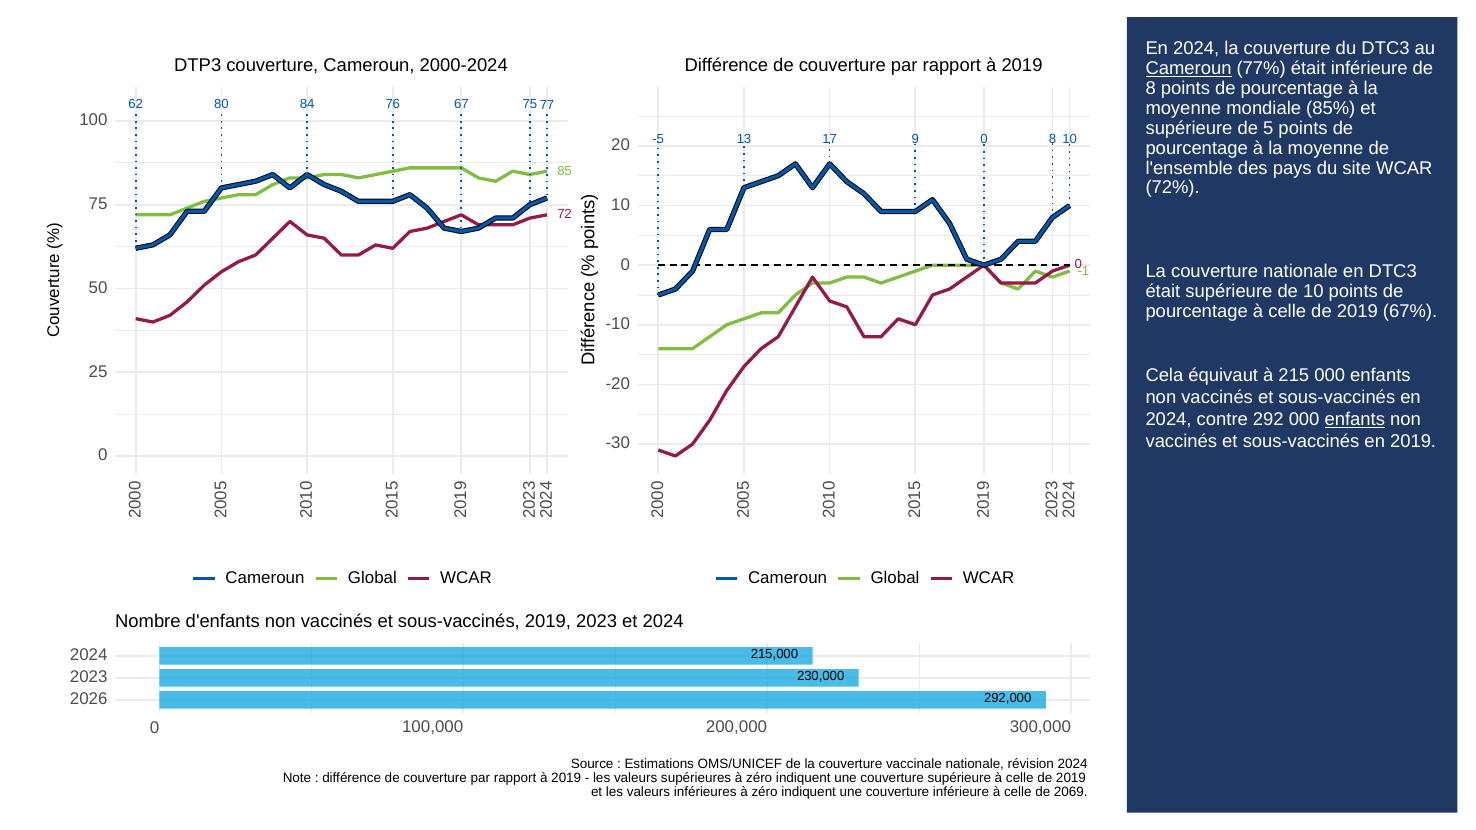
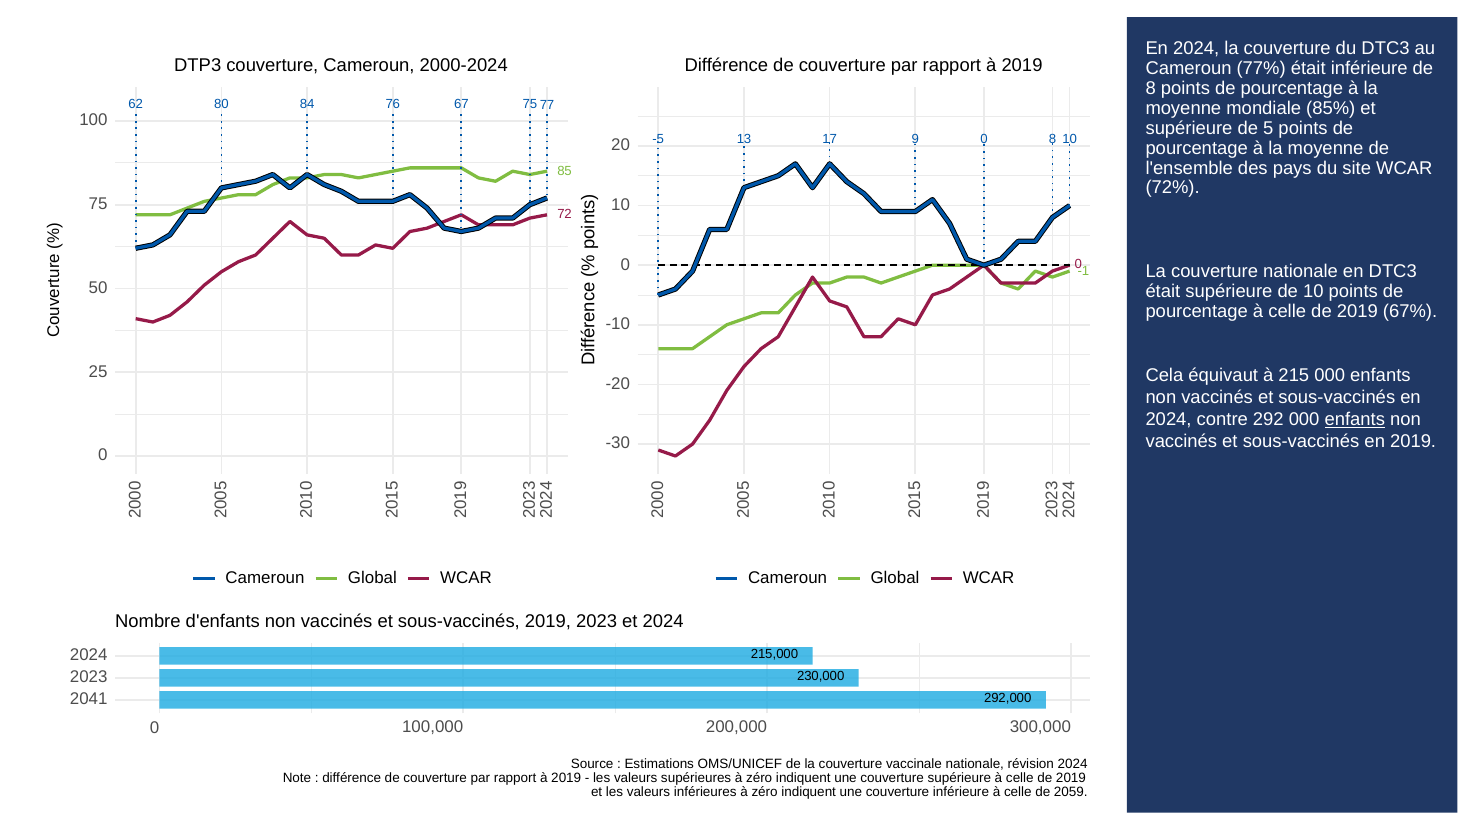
Cameroun underline: present -> none (1189, 68)
2026: 2026 -> 2041 (89, 699)
2069: 2069 -> 2059 (1071, 793)
